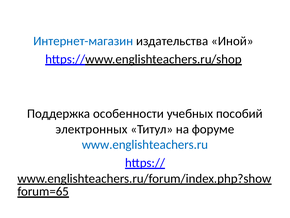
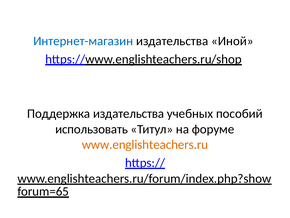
Поддержка особенности: особенности -> издательства (129, 113)
электронных: электронных -> использовать (92, 129)
www.englishteachers.ru colour: blue -> orange (145, 144)
